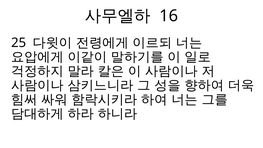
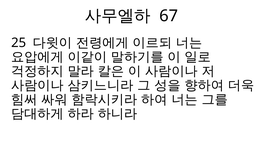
16: 16 -> 67 (169, 16)
